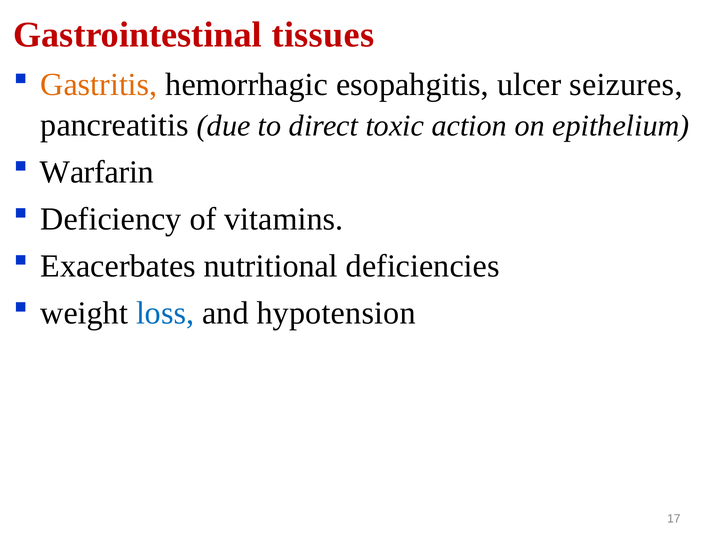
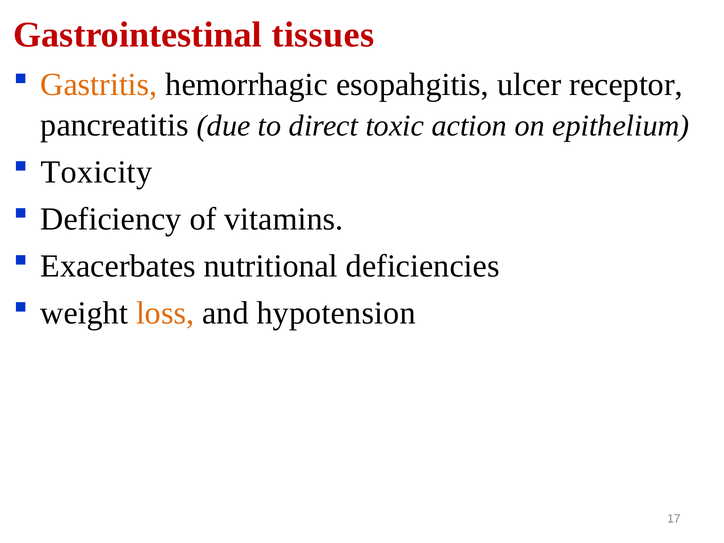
seizures: seizures -> receptor (626, 85)
Warfarin: Warfarin -> Toxicity (97, 172)
loss colour: blue -> orange (165, 313)
